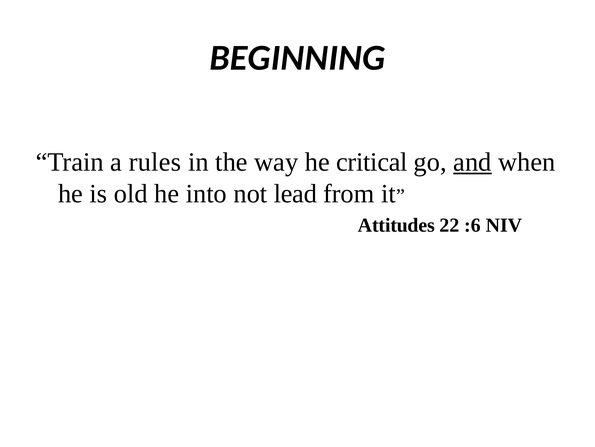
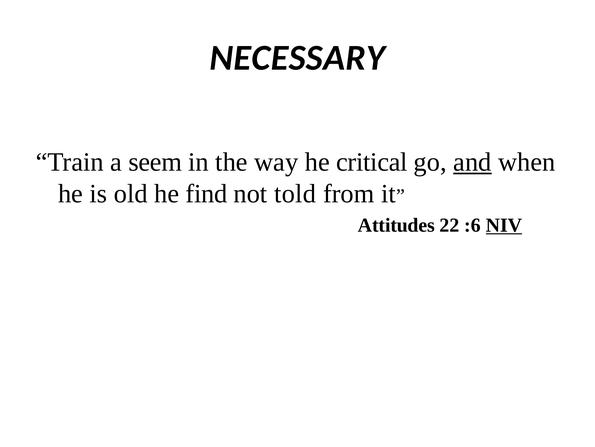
BEGINNING: BEGINNING -> NECESSARY (297, 58)
rules: rules -> seem (155, 162)
into: into -> find (206, 194)
lead: lead -> told (295, 194)
NIV underline: none -> present (504, 225)
